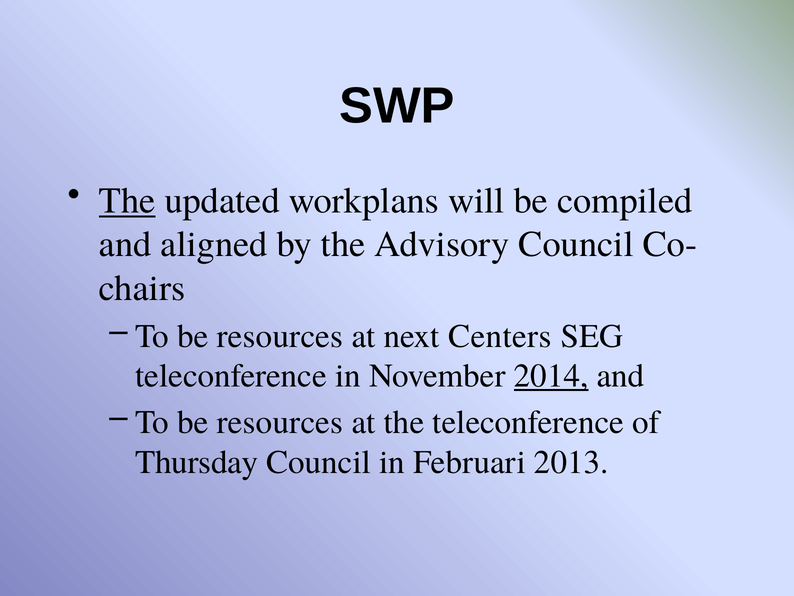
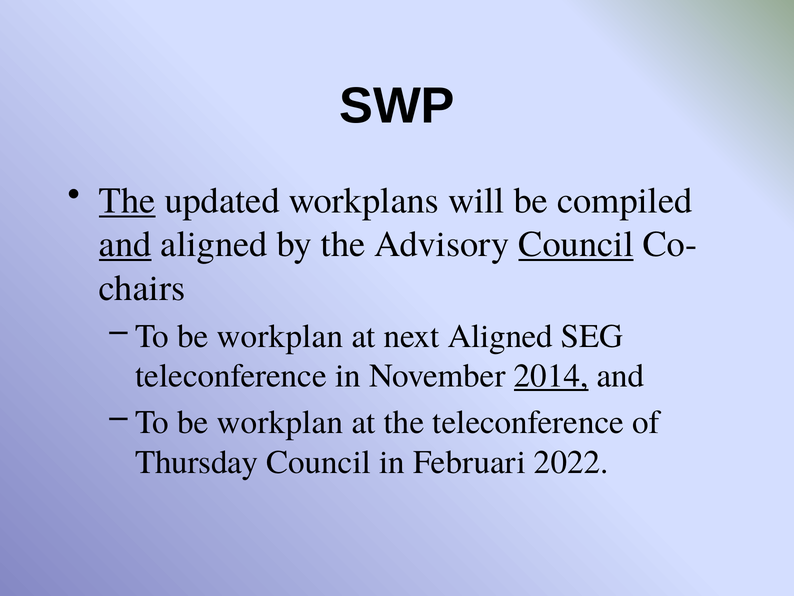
and underline: none -> present (125, 244)
Council underline: none -> present (576, 244)
resources: resources -> workplan (280, 336)
next Centers: Centers -> Aligned (500, 336)
resources: resources -> workplan (280, 422)
2013: 2013 -> 2022 (571, 462)
